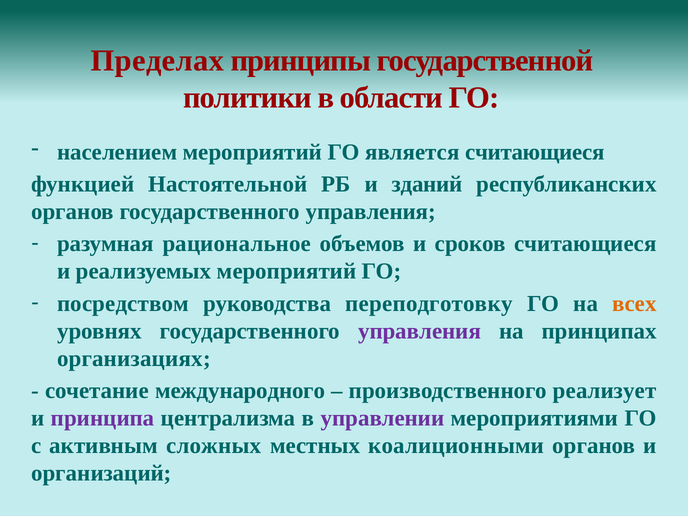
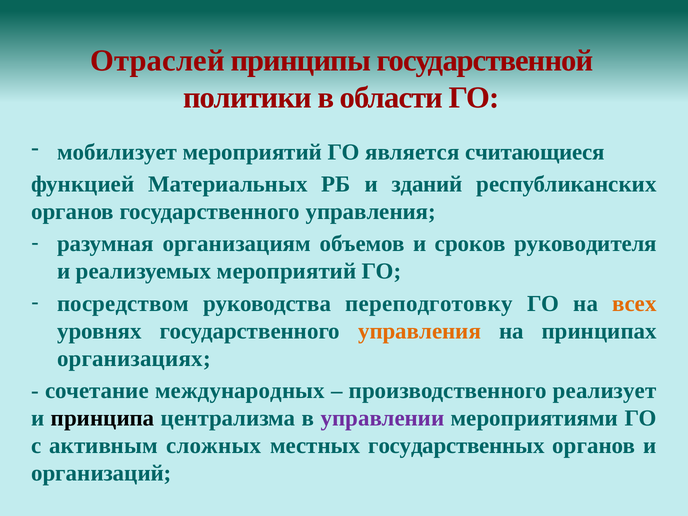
Пределах: Пределах -> Отраслей (158, 61)
населением: населением -> мобилизует (117, 152)
Настоятельной: Настоятельной -> Материальных (228, 184)
рациональное: рациональное -> организациям (237, 244)
сроков считающиеся: считающиеся -> руководителя (585, 244)
управления colour: purple -> orange (420, 331)
международного: международного -> международных (240, 391)
принципа colour: purple -> black (103, 418)
коалиционными: коалиционными -> государственных (456, 446)
